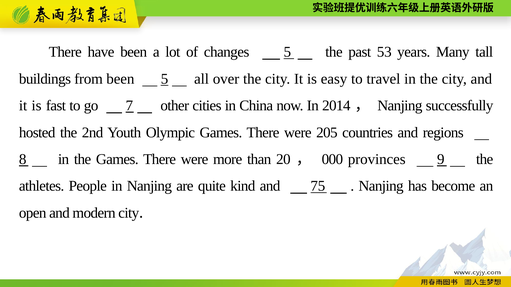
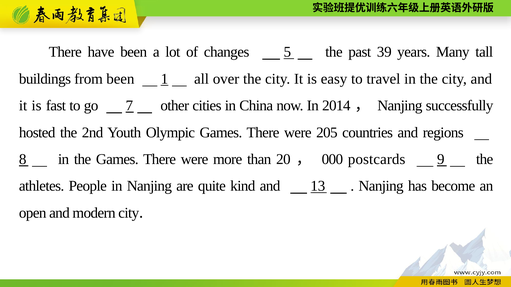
53: 53 -> 39 (384, 52)
been 5: 5 -> 1 (165, 79)
provinces: provinces -> postcards (377, 160)
75: 75 -> 13 (318, 186)
